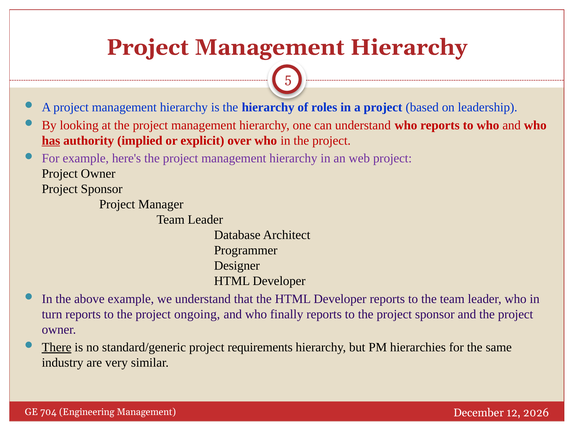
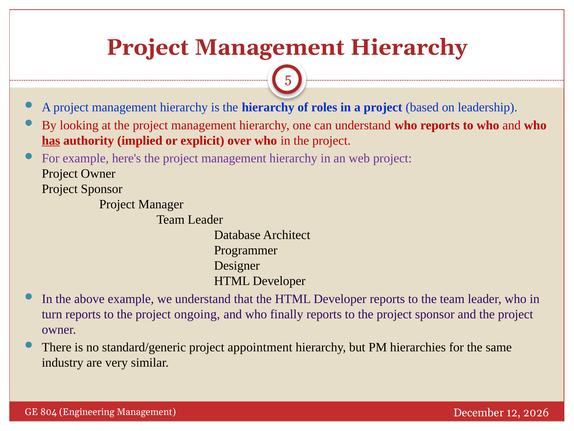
There underline: present -> none (57, 347)
requirements: requirements -> appointment (260, 347)
704: 704 -> 804 (49, 412)
